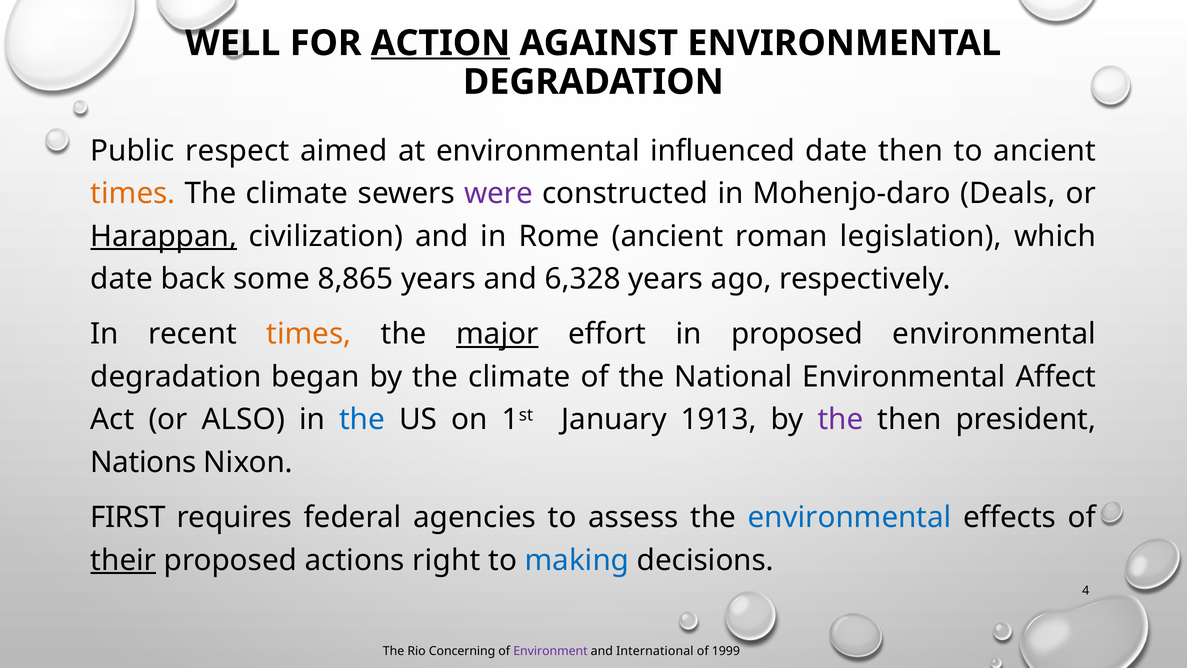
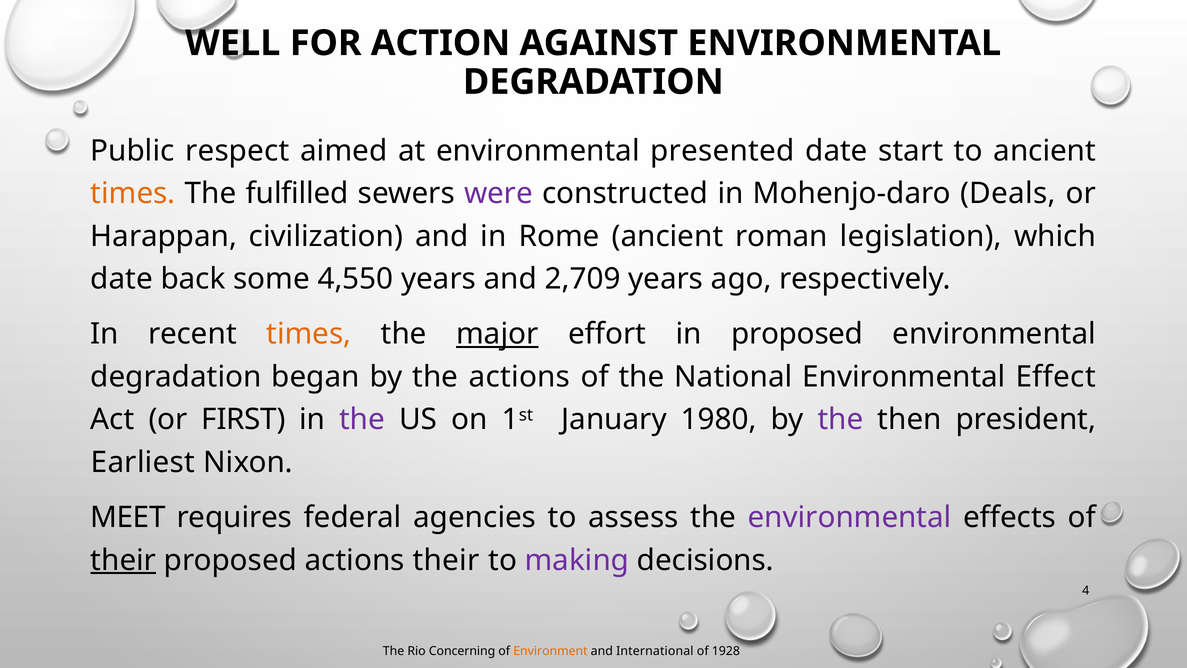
ACTION underline: present -> none (441, 43)
influenced: influenced -> presented (722, 151)
date then: then -> start (911, 151)
climate: climate -> fulfilled (297, 193)
Harappan underline: present -> none (164, 236)
8,865: 8,865 -> 4,550 (355, 279)
6,328: 6,328 -> 2,709 (583, 279)
by the climate: climate -> actions (519, 377)
Affect: Affect -> Effect (1056, 377)
ALSO: ALSO -> FIRST (243, 419)
the colour: blue -> purple (362, 419)
1913: 1913 -> 1980 (719, 419)
Nations: Nations -> Earliest (143, 462)
FIRST: FIRST -> MEET (128, 517)
environmental colour: blue -> purple (850, 517)
actions right: right -> their (446, 560)
making colour: blue -> purple (577, 560)
Environment colour: purple -> orange (550, 651)
1999: 1999 -> 1928 (726, 651)
